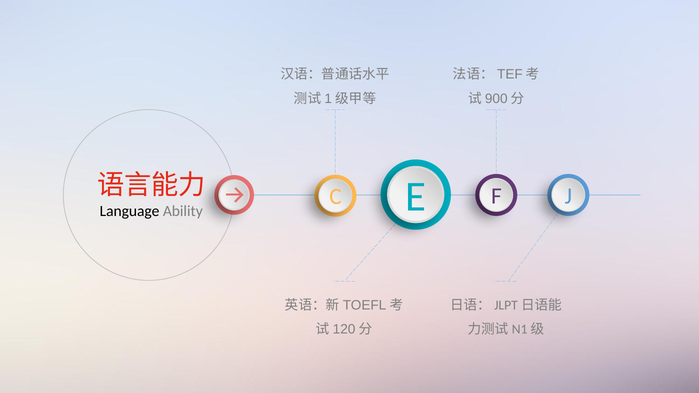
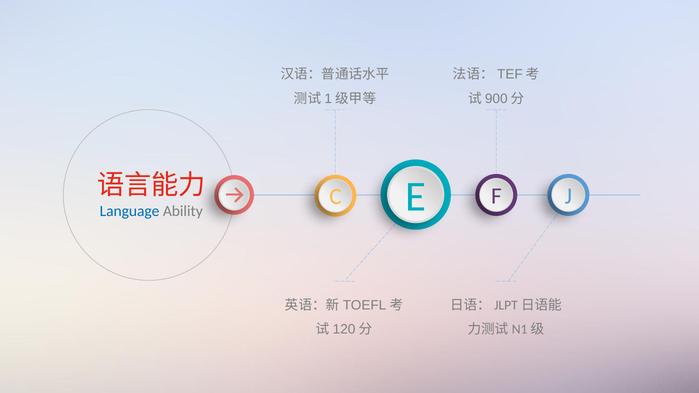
Language colour: black -> blue (130, 211)
